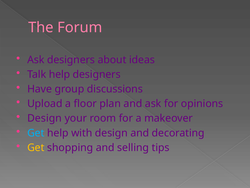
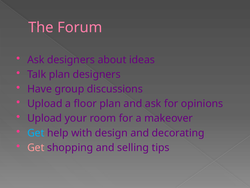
Talk help: help -> plan (60, 74)
Design: Design -> Upload (45, 118)
Get colour: yellow -> pink (36, 147)
